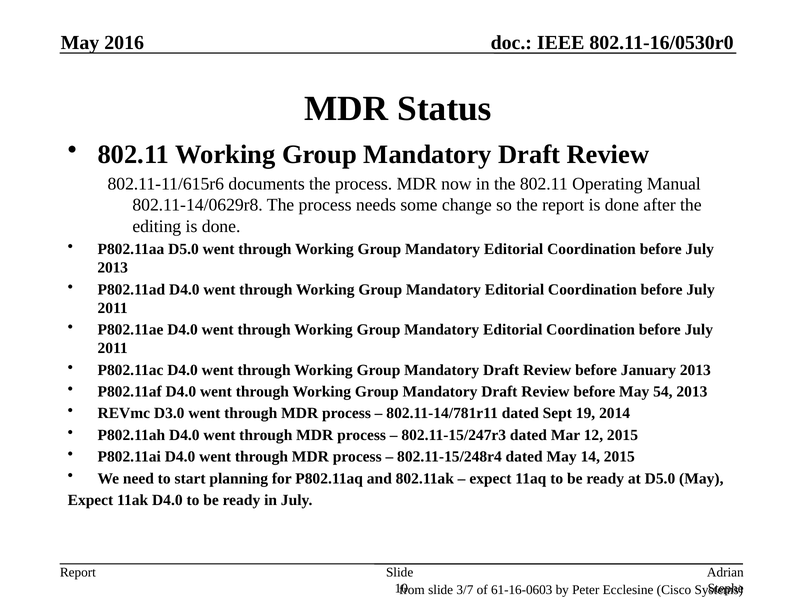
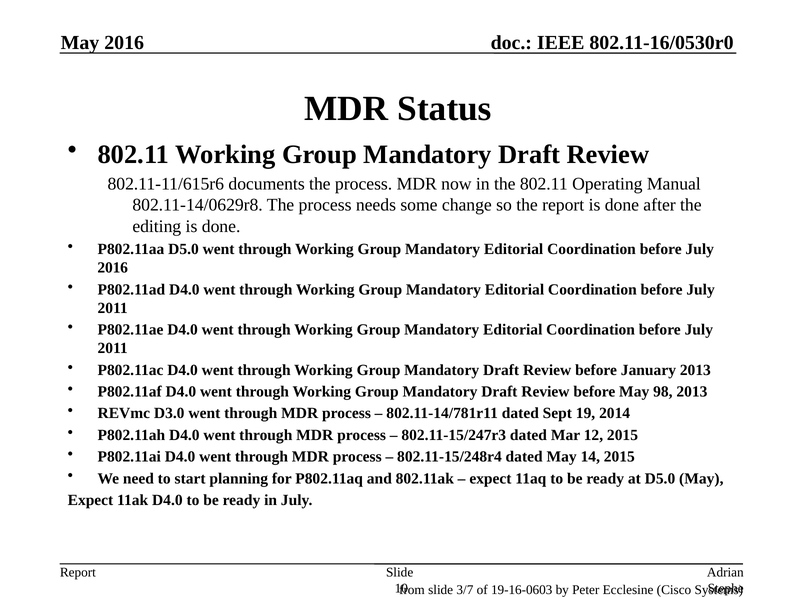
2013: 2013 -> 2016 (113, 268)
54: 54 -> 98 (663, 392)
61-16-0603: 61-16-0603 -> 19-16-0603 (522, 590)
